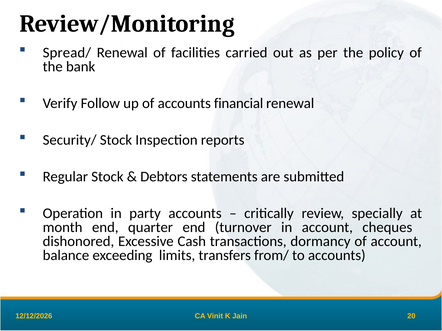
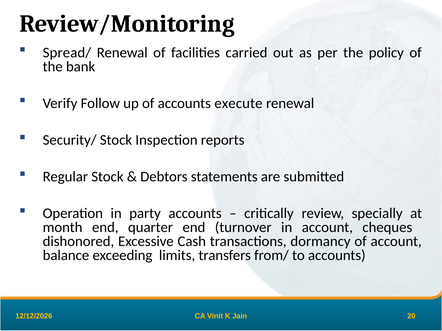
financial: financial -> execute (238, 103)
